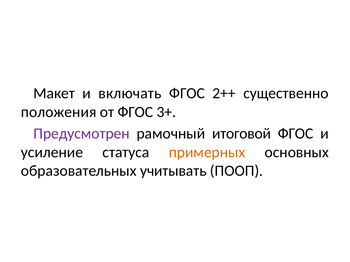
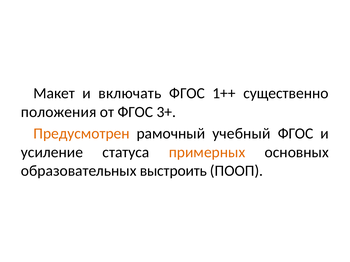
2++: 2++ -> 1++ (224, 94)
Предусмотрен colour: purple -> orange (82, 134)
итоговой: итоговой -> учебный (241, 134)
учитывать: учитывать -> выстроить (173, 171)
